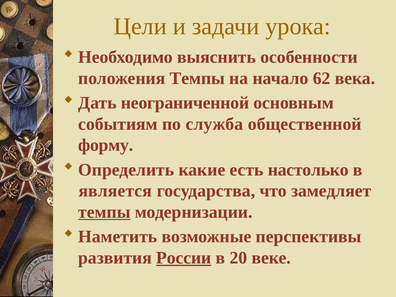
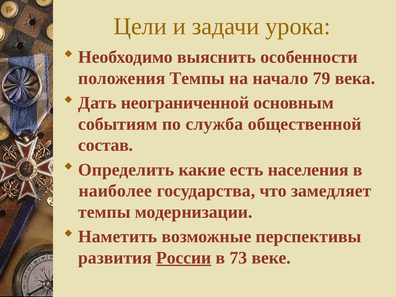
62: 62 -> 79 (322, 78)
форму: форму -> состав (106, 145)
настолько: настолько -> населения (308, 170)
является: является -> наиболее (115, 191)
темпы underline: present -> none (104, 212)
20: 20 -> 73 (238, 258)
